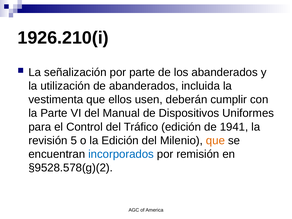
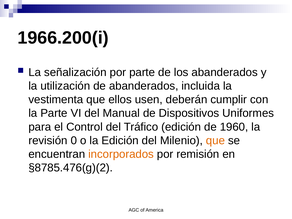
1926.210(i: 1926.210(i -> 1966.200(i (63, 38)
1941: 1941 -> 1960 (234, 127)
5: 5 -> 0 (74, 141)
incorporados colour: blue -> orange (121, 154)
§9528.578(g)(2: §9528.578(g)(2 -> §8785.476(g)(2 (71, 168)
